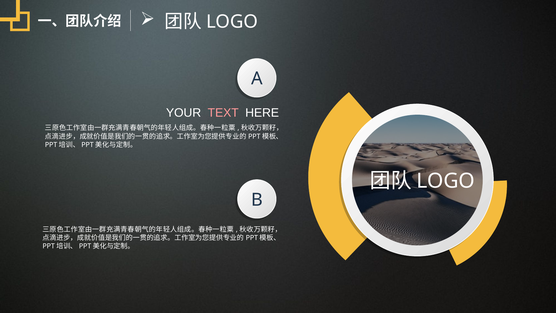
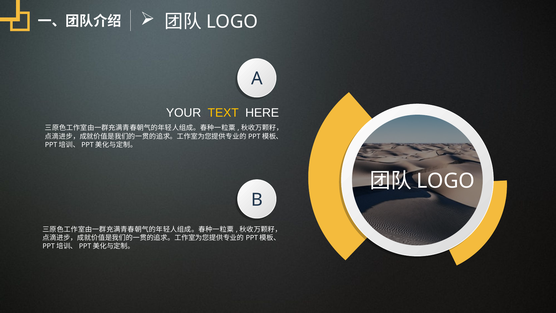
TEXT colour: pink -> yellow (223, 113)
